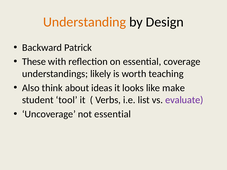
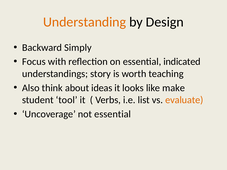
Patrick: Patrick -> Simply (78, 48)
These: These -> Focus (34, 62)
coverage: coverage -> indicated (182, 62)
likely: likely -> story (101, 74)
evaluate colour: purple -> orange (184, 100)
